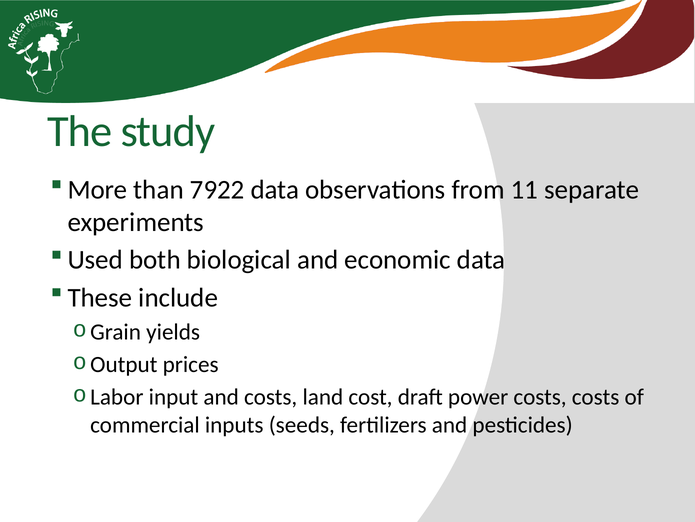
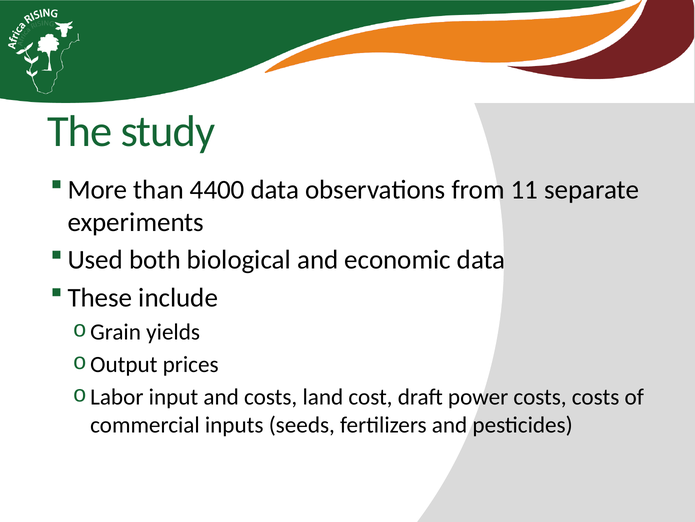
7922: 7922 -> 4400 (217, 189)
